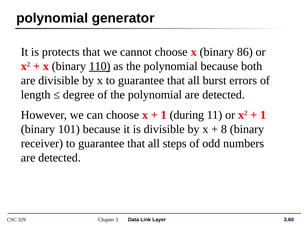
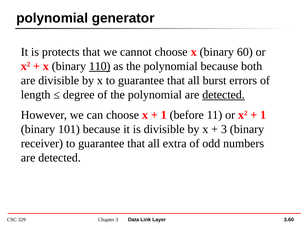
86: 86 -> 60 (245, 52)
detected underline: none -> present (224, 95)
during: during -> before (187, 115)
8: 8 -> 3 (224, 130)
steps: steps -> extra (175, 144)
